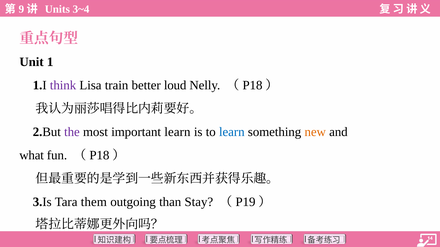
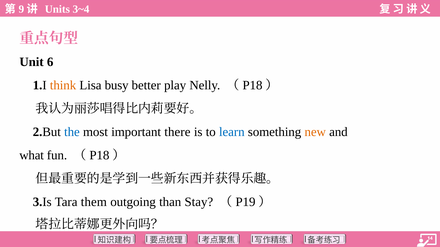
1: 1 -> 6 (50, 62)
think colour: purple -> orange (63, 86)
train: train -> busy (117, 86)
loud: loud -> play (175, 86)
the colour: purple -> blue (72, 132)
important learn: learn -> there (177, 132)
